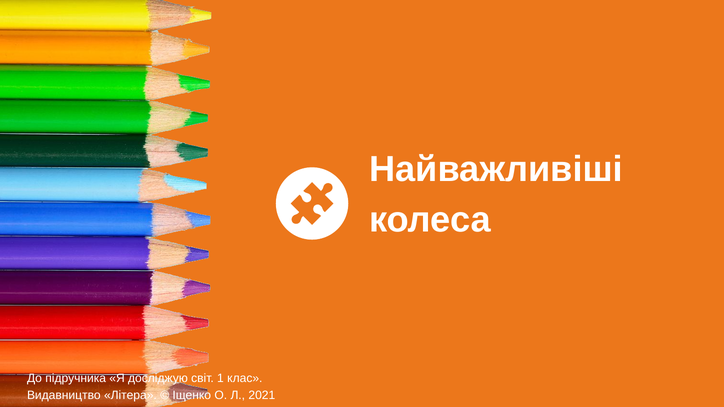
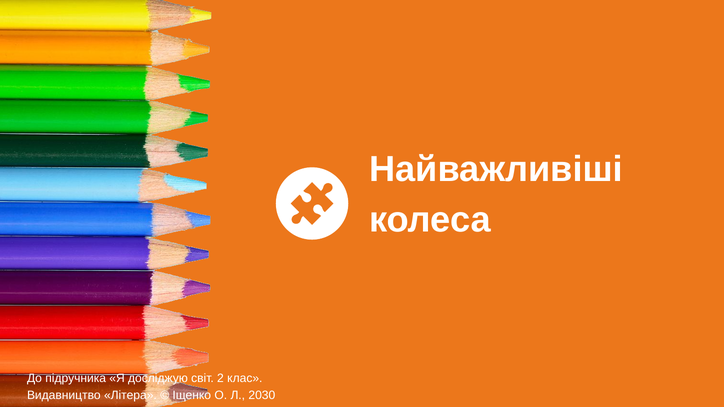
1: 1 -> 2 (220, 378)
2021: 2021 -> 2030 (262, 395)
